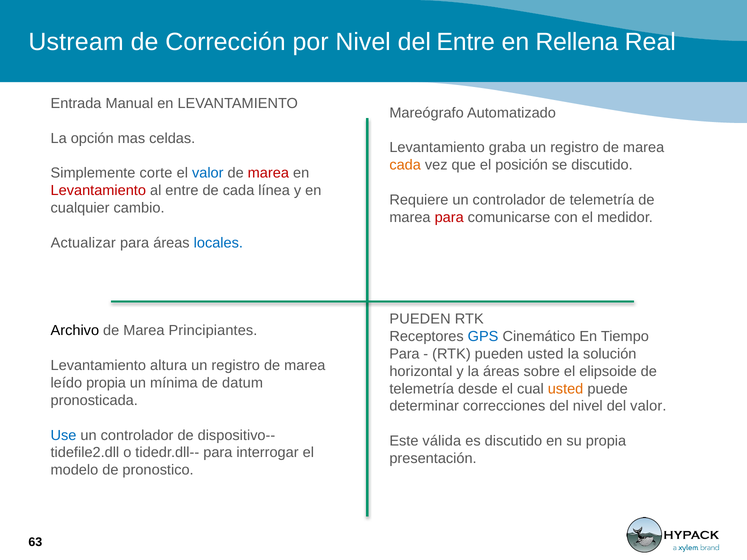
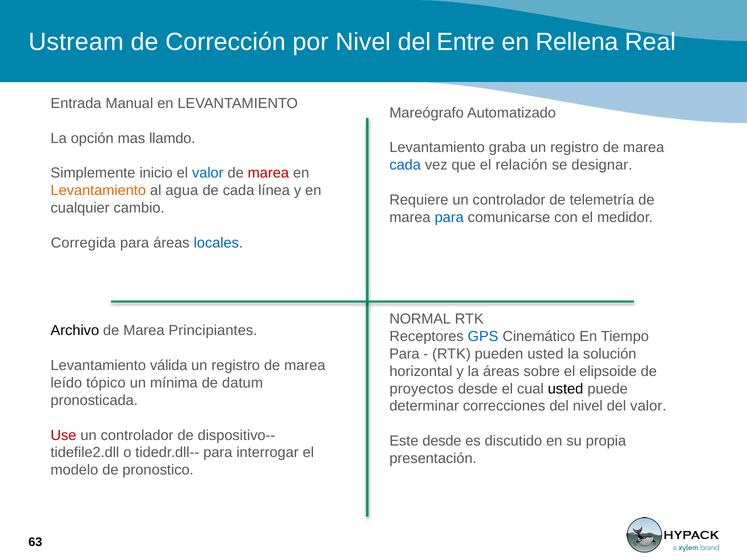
celdas: celdas -> llamdo (172, 138)
cada colour: orange -> blue (405, 165)
posición: posición -> relación (521, 165)
se discutido: discutido -> designar (602, 165)
corte: corte -> inicio (156, 173)
Levantamiento colour: red -> orange (98, 191)
al entre: entre -> agua (182, 191)
para colour: red -> blue (449, 218)
Actualizar: Actualizar -> Corregida (83, 243)
PUEDEN: PUEDEN -> NORMAL (420, 319)
altura: altura -> válida (169, 366)
leído propia: propia -> tópico (106, 383)
telemetría: telemetría -> proyectos (422, 389)
usted colour: orange -> black (566, 389)
Use colour: blue -> red (64, 435)
Este válida: válida -> desde (442, 441)
